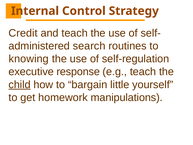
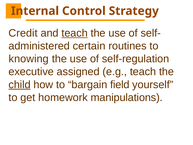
teach underline: none -> present (75, 33)
search: search -> certain (89, 46)
response: response -> assigned (78, 72)
little: little -> field (120, 84)
